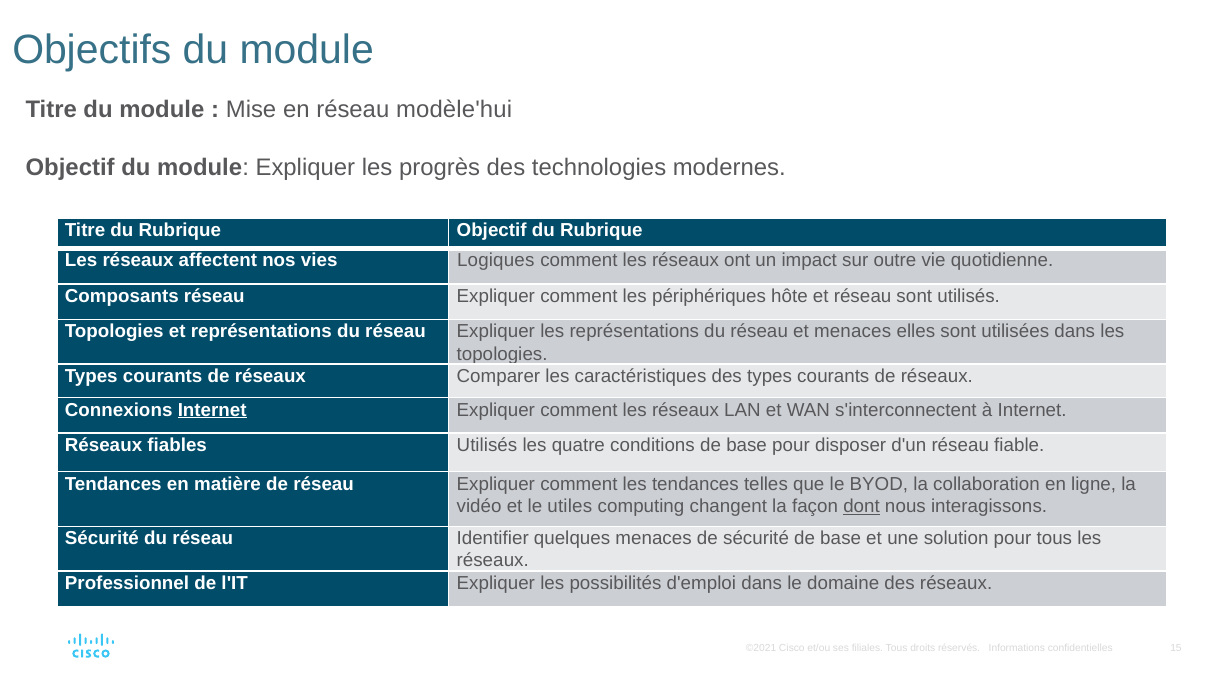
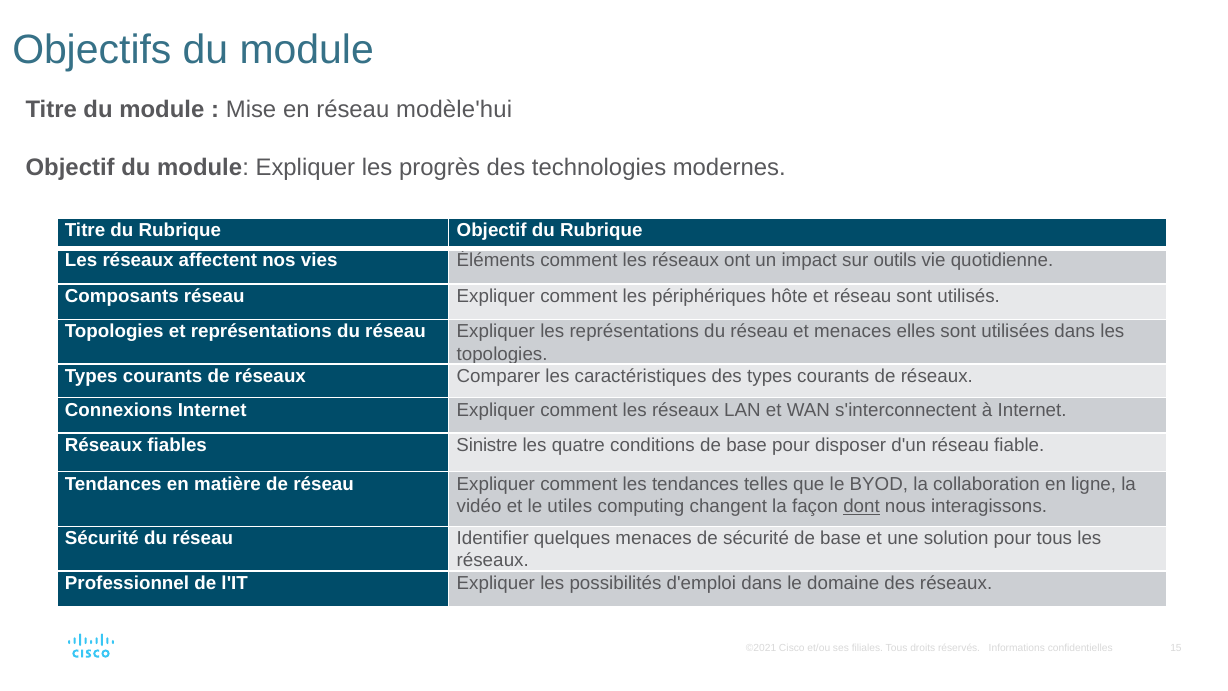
Logiques: Logiques -> Éléments (496, 261)
outre: outre -> outils (895, 261)
Internet underline: present -> none (212, 410)
fiables Utilisés: Utilisés -> Sinistre (487, 445)
